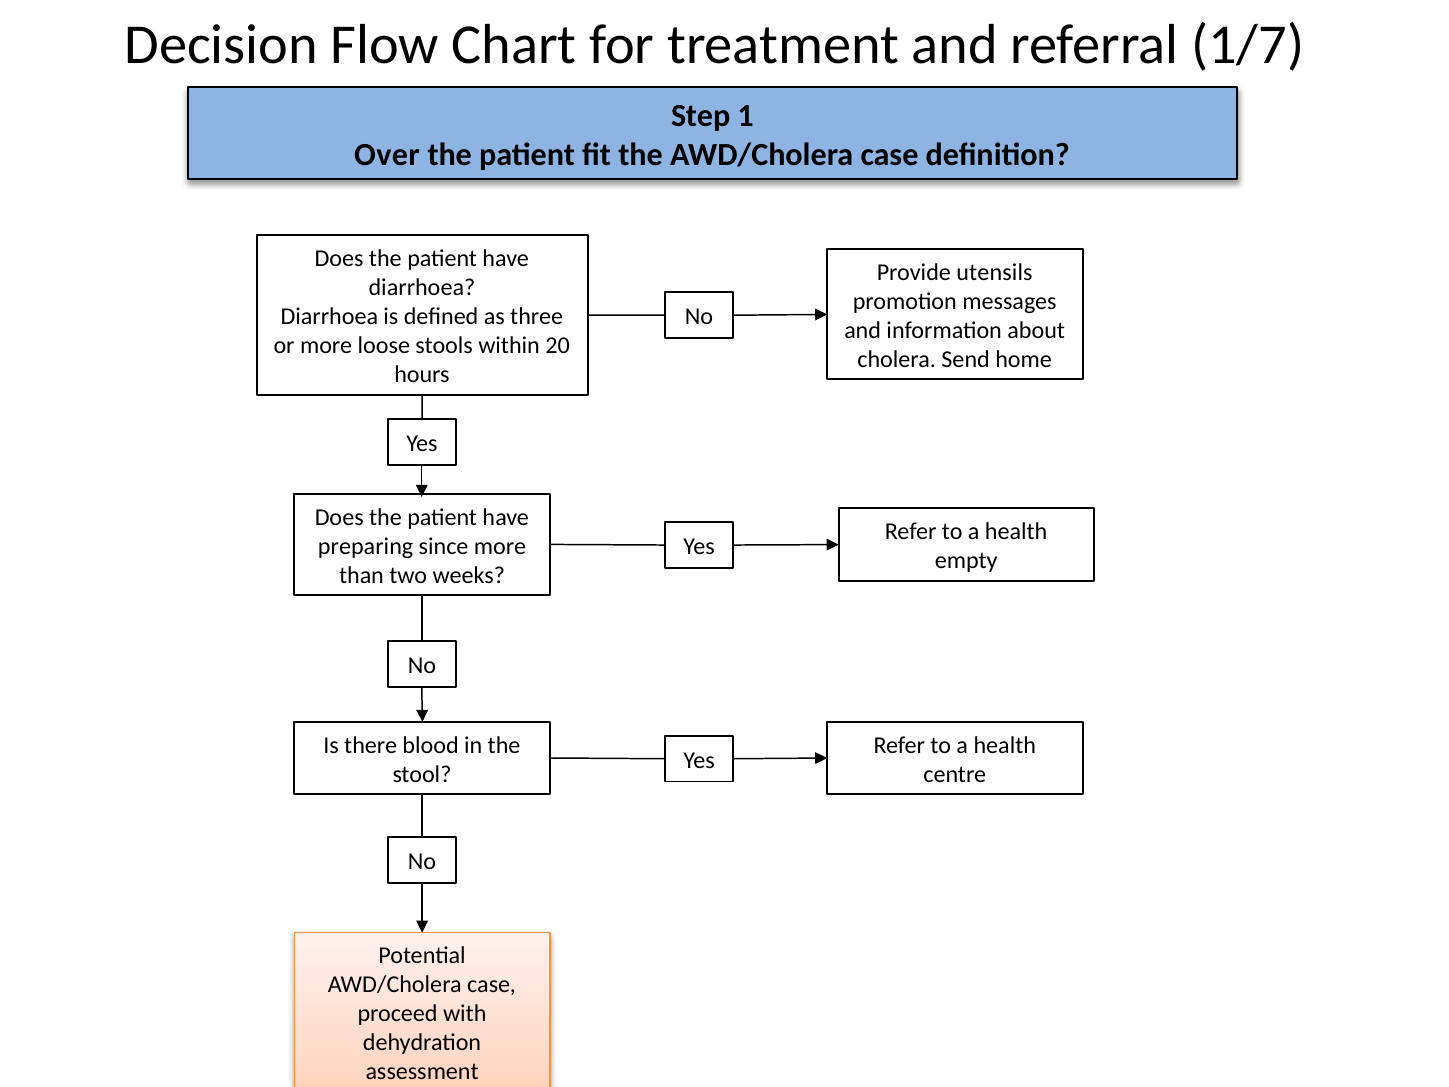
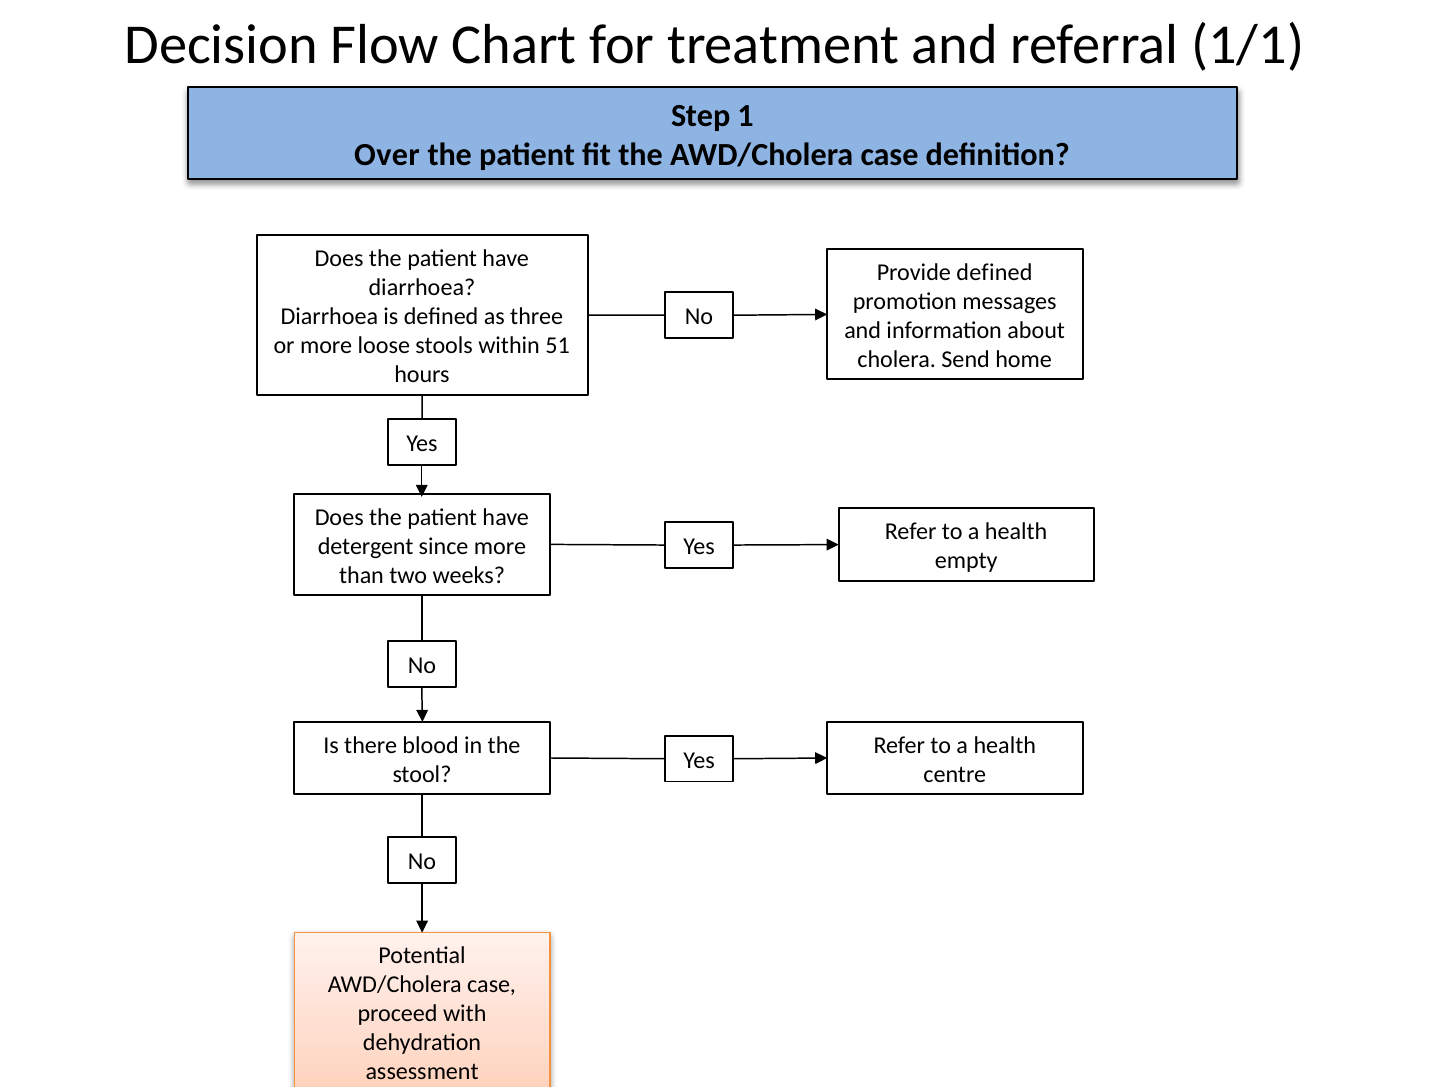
1/7: 1/7 -> 1/1 (1248, 45)
Provide utensils: utensils -> defined (994, 273)
20: 20 -> 51 (558, 346)
preparing: preparing -> detergent (366, 546)
